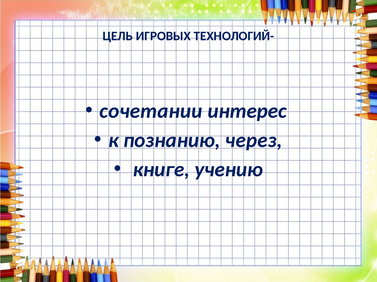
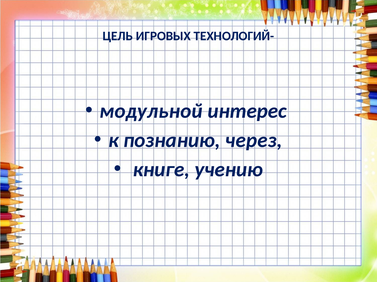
сочетании: сочетании -> модульной (151, 111)
